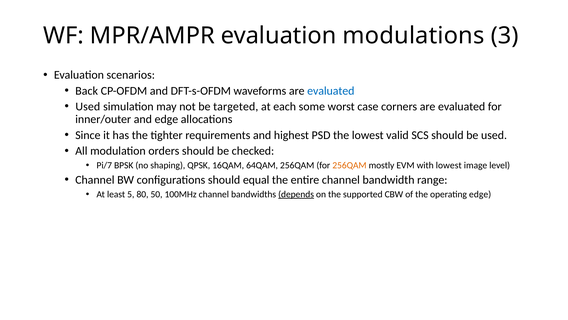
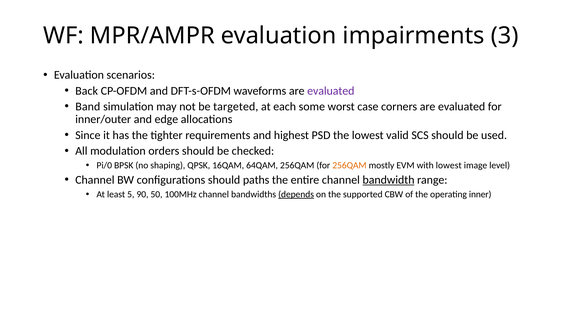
modulations: modulations -> impairments (414, 36)
evaluated colour: blue -> purple (331, 91)
Used: Used -> Band (88, 106)
Pi/7: Pi/7 -> Pi/0 (104, 165)
equal: equal -> paths (256, 180)
bandwidth underline: none -> present (389, 180)
80: 80 -> 90 (142, 194)
operating edge: edge -> inner (480, 194)
